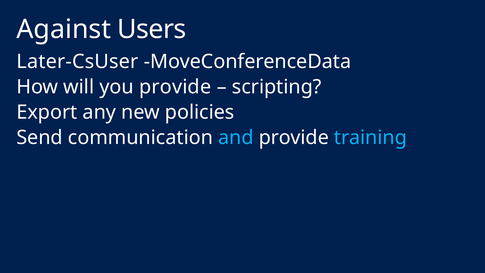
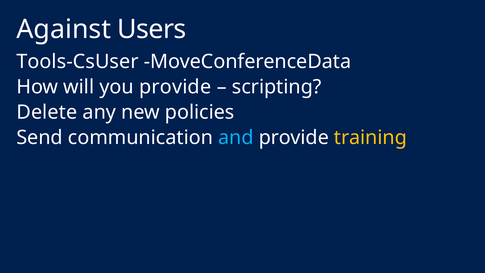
Later-CsUser: Later-CsUser -> Tools-CsUser (78, 61)
Export: Export -> Delete (47, 112)
training colour: light blue -> yellow (370, 138)
